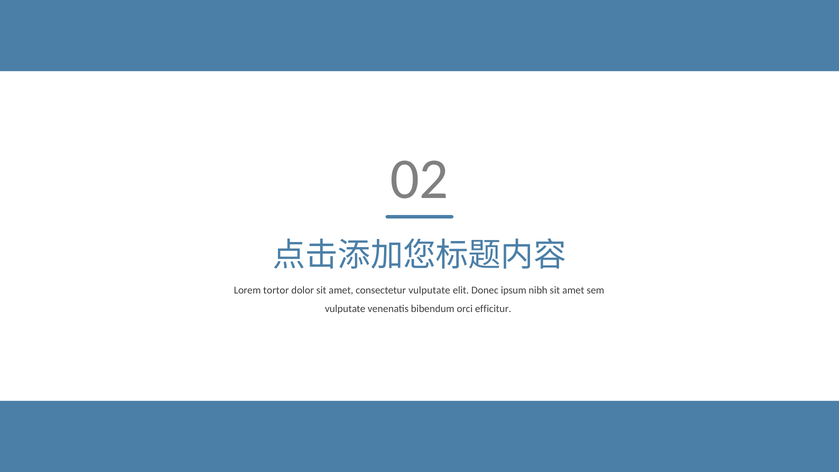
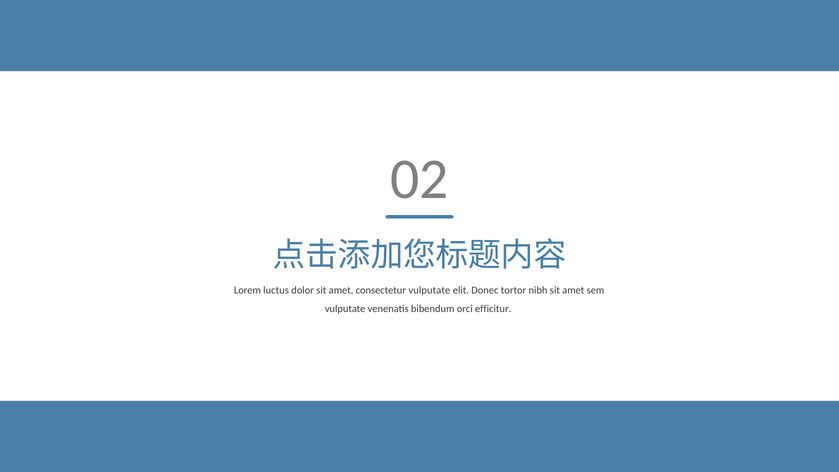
tortor: tortor -> luctus (276, 290)
ipsum: ipsum -> tortor (514, 290)
